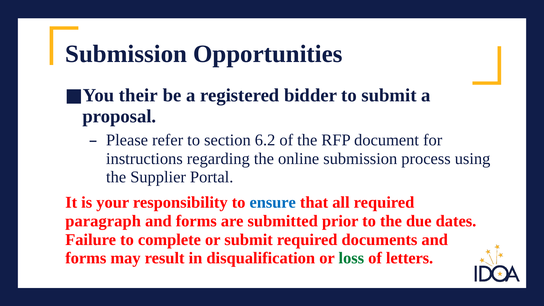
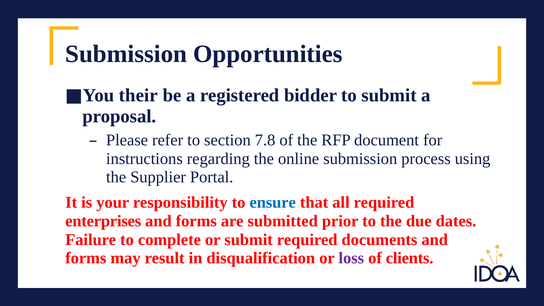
6.2: 6.2 -> 7.8 (265, 140)
paragraph: paragraph -> enterprises (103, 221)
loss colour: green -> purple (351, 258)
letters: letters -> clients (410, 258)
